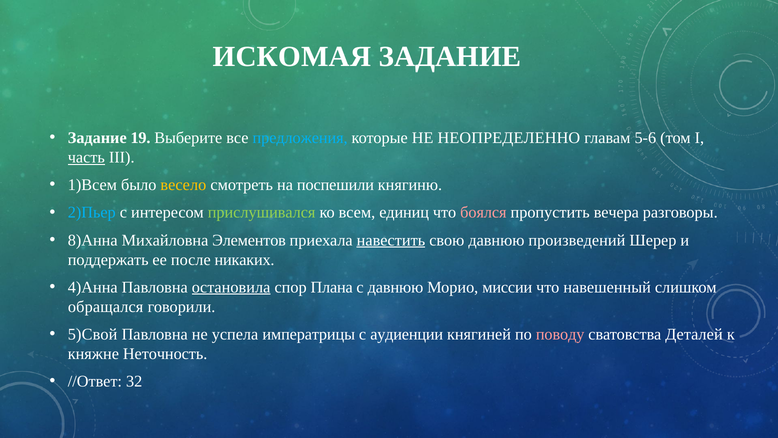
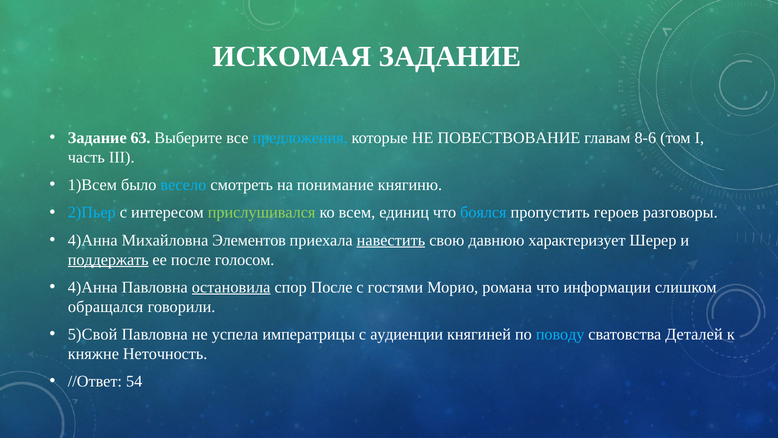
19: 19 -> 63 (141, 138)
НЕОПРЕДЕЛЕННО: НЕОПРЕДЕЛЕННО -> ПОВЕСТВОВАНИЕ (509, 138)
5-6: 5-6 -> 8-6 (645, 138)
часть underline: present -> none (86, 157)
весело colour: yellow -> light blue (183, 185)
поспешили: поспешили -> понимание (335, 185)
боялся colour: pink -> light blue (483, 212)
вечера: вечера -> героев (616, 212)
8)Анна: 8)Анна -> 4)Анна (93, 240)
произведений: произведений -> характеризует (577, 240)
поддержать underline: none -> present (108, 259)
никаких: никаких -> голосом (245, 259)
спор Плана: Плана -> После (332, 287)
с давнюю: давнюю -> гостями (395, 287)
миссии: миссии -> романа (507, 287)
навешенный: навешенный -> информации (607, 287)
поводу colour: pink -> light blue (560, 334)
32: 32 -> 54 (134, 381)
